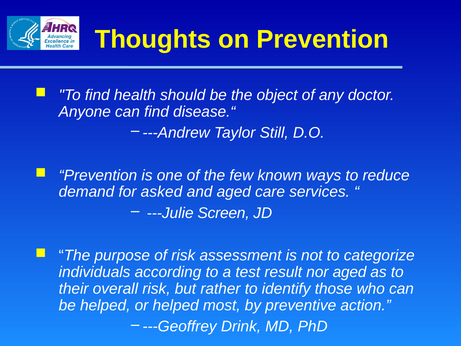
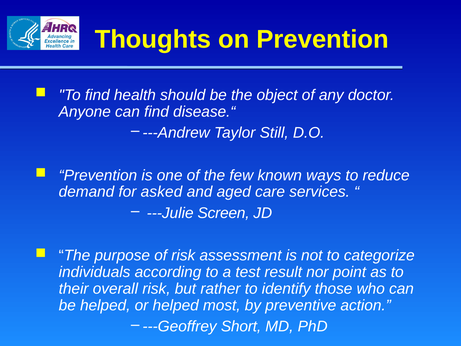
nor aged: aged -> point (349, 272)
Drink: Drink -> Short (241, 326)
